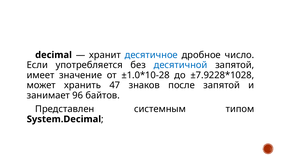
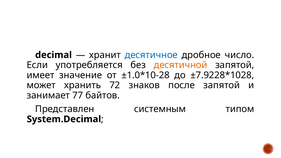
десятичной colour: blue -> orange (181, 65)
47: 47 -> 72 (115, 85)
96: 96 -> 77 (78, 95)
